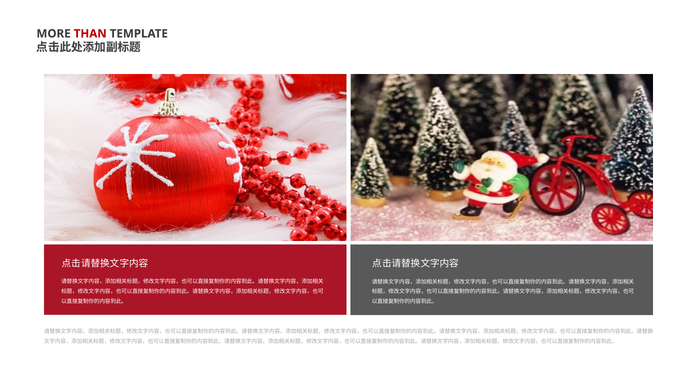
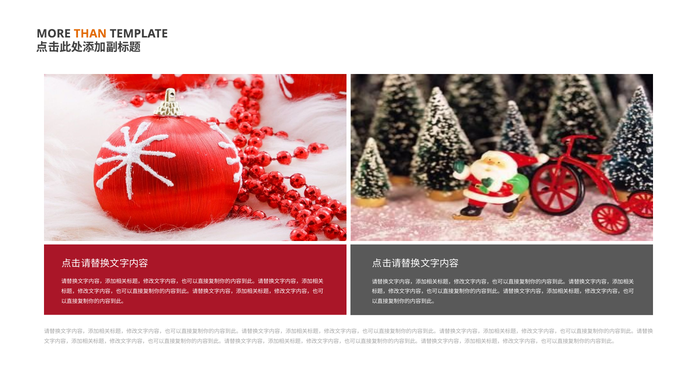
THAN colour: red -> orange (90, 34)
